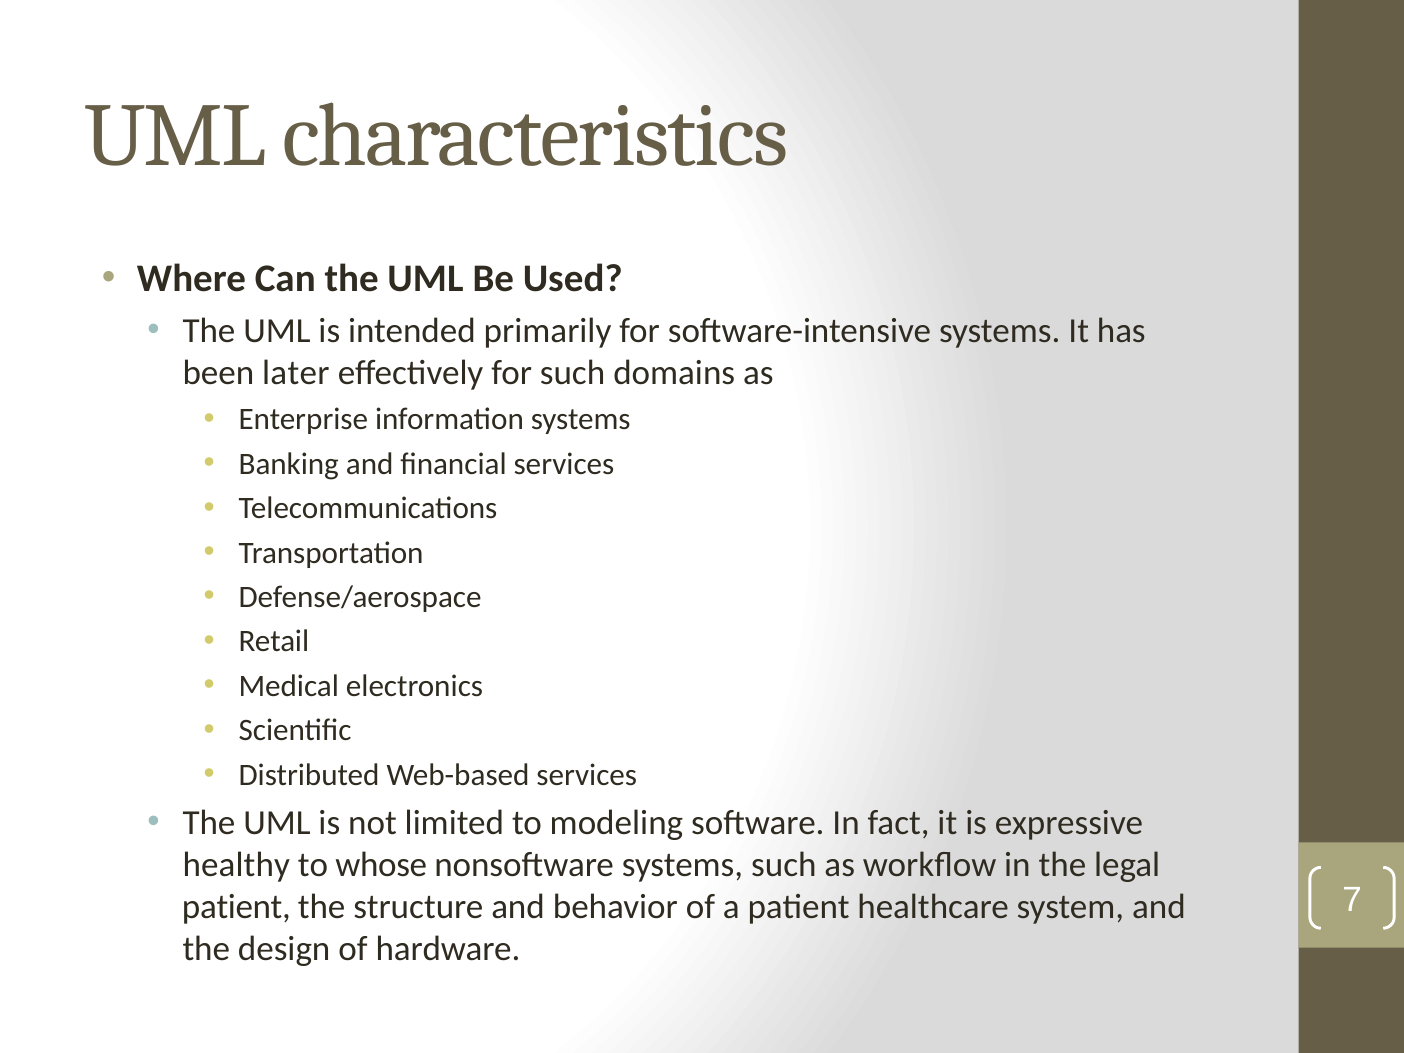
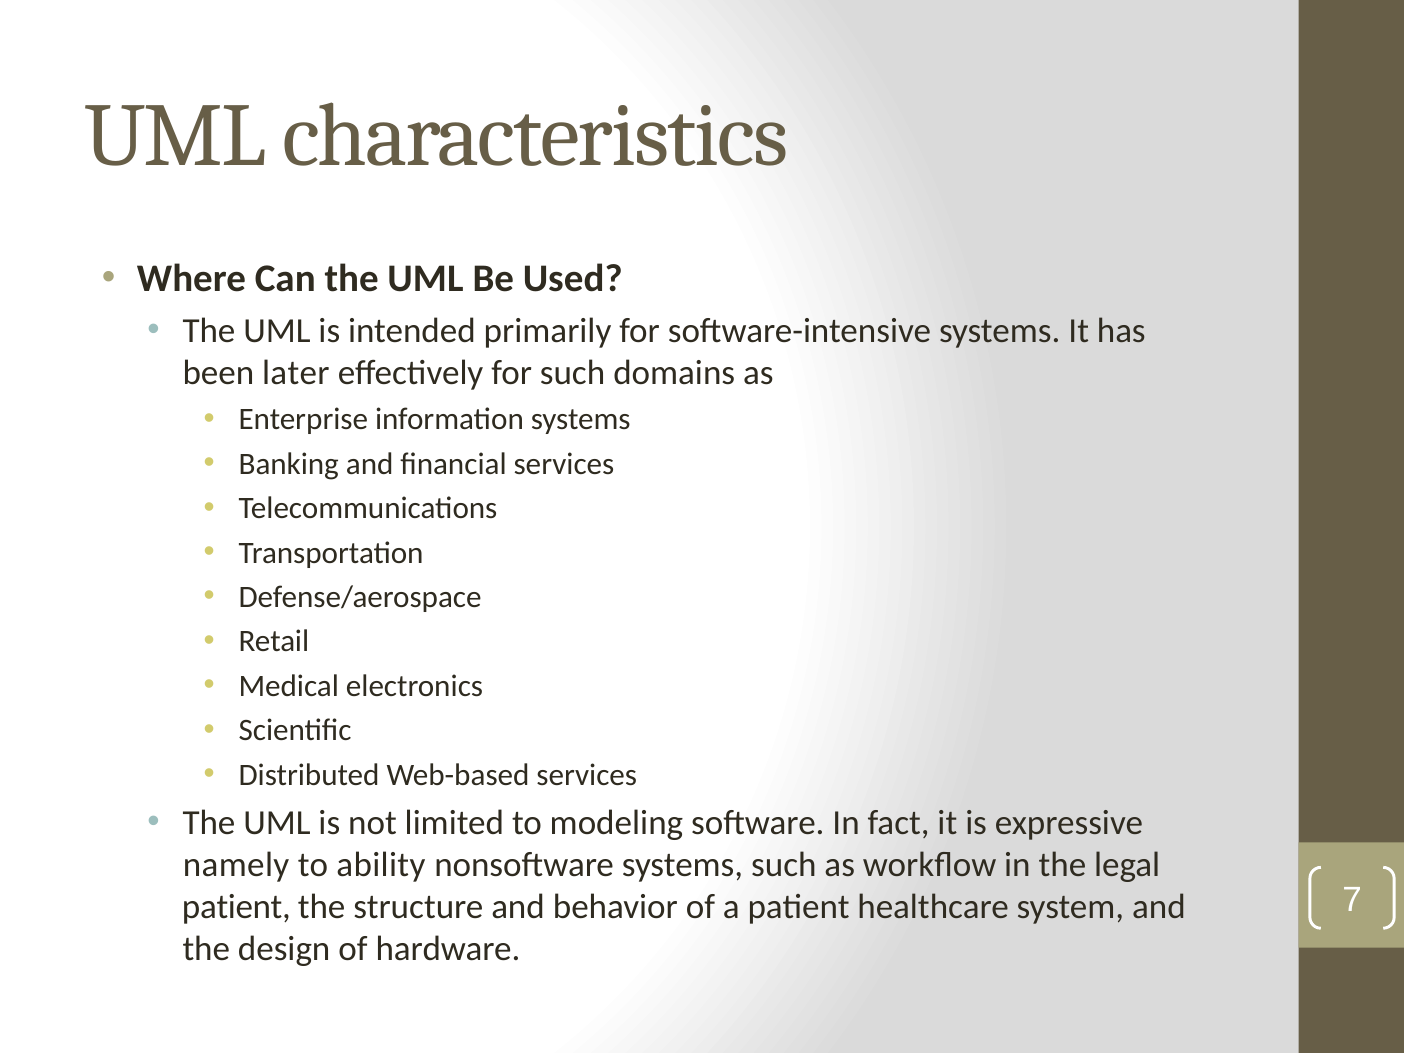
healthy: healthy -> namely (236, 865)
whose: whose -> ability (381, 865)
